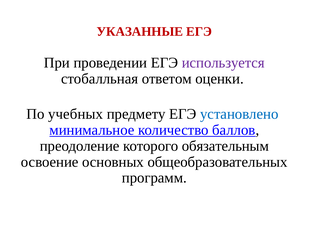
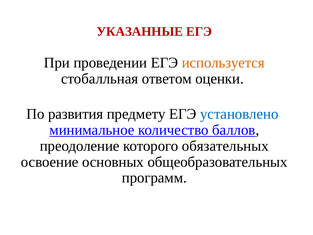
используется colour: purple -> orange (223, 63)
учебных: учебных -> развития (76, 114)
обязательным: обязательным -> обязательных (225, 146)
